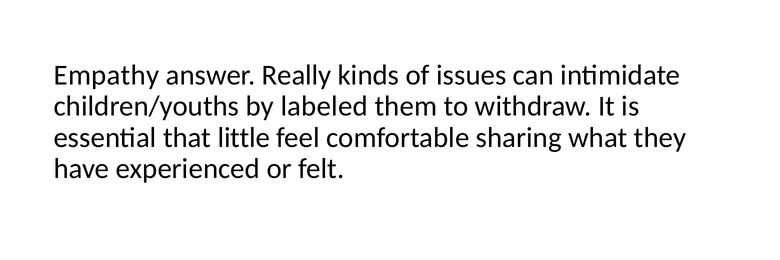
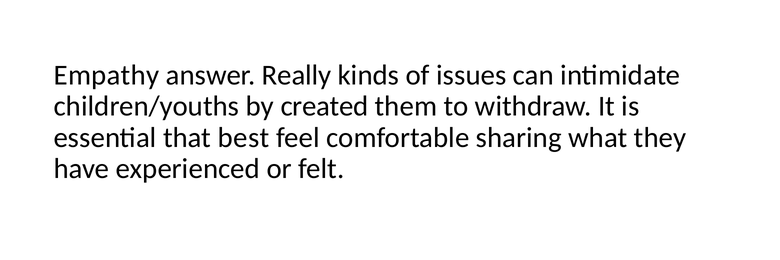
labeled: labeled -> created (325, 106)
little: little -> best (244, 138)
